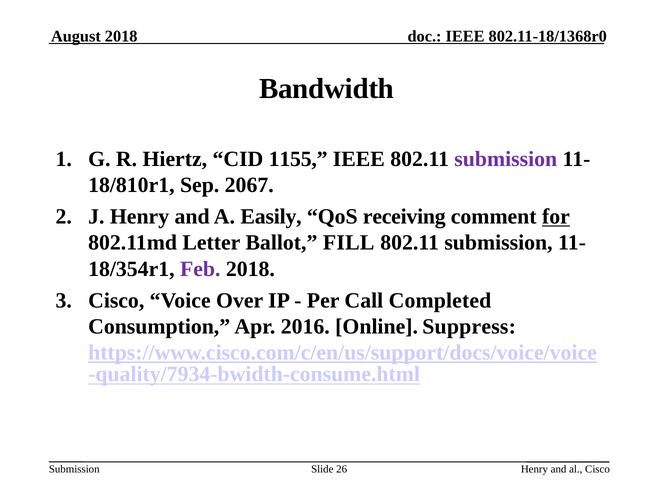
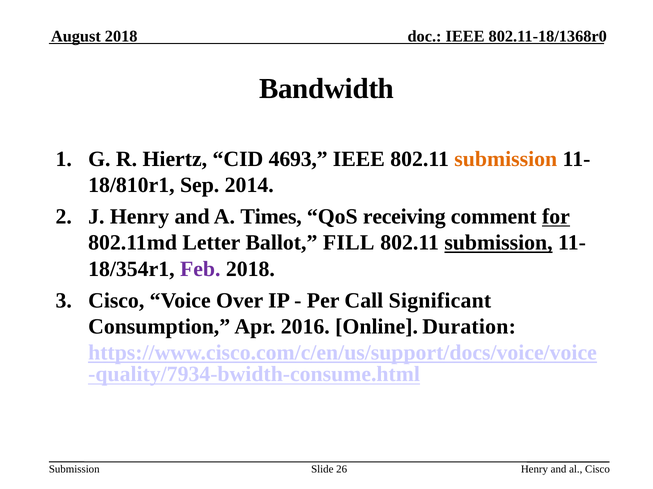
1155: 1155 -> 4693 (298, 159)
submission colour: purple -> orange (506, 159)
2067: 2067 -> 2014 (249, 185)
Easily: Easily -> Times (271, 217)
submission underline: none -> present (499, 243)
Completed: Completed -> Significant (440, 301)
Suppress: Suppress -> Duration (469, 327)
